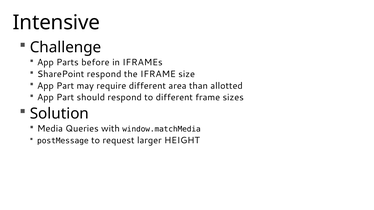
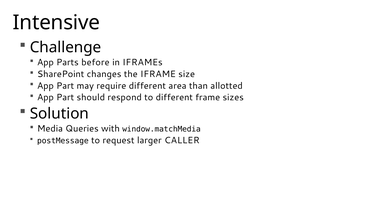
SharePoint respond: respond -> changes (104, 74)
HEIGHT: HEIGHT -> CALLER (182, 141)
